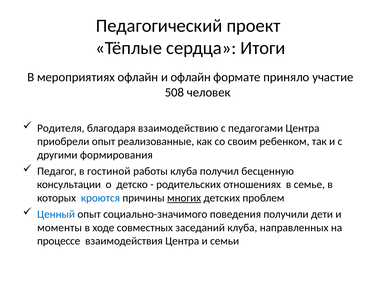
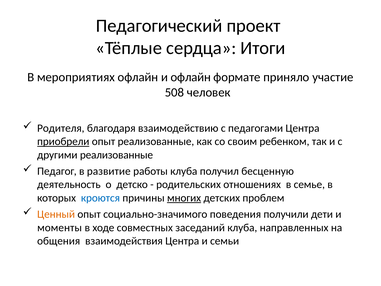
приобрели underline: none -> present (63, 141)
другими формирования: формирования -> реализованные (116, 155)
гостиной: гостиной -> развитие (109, 171)
консультации: консультации -> деятельность (69, 184)
Ценный colour: blue -> orange (56, 214)
процессе: процессе -> общения (59, 241)
